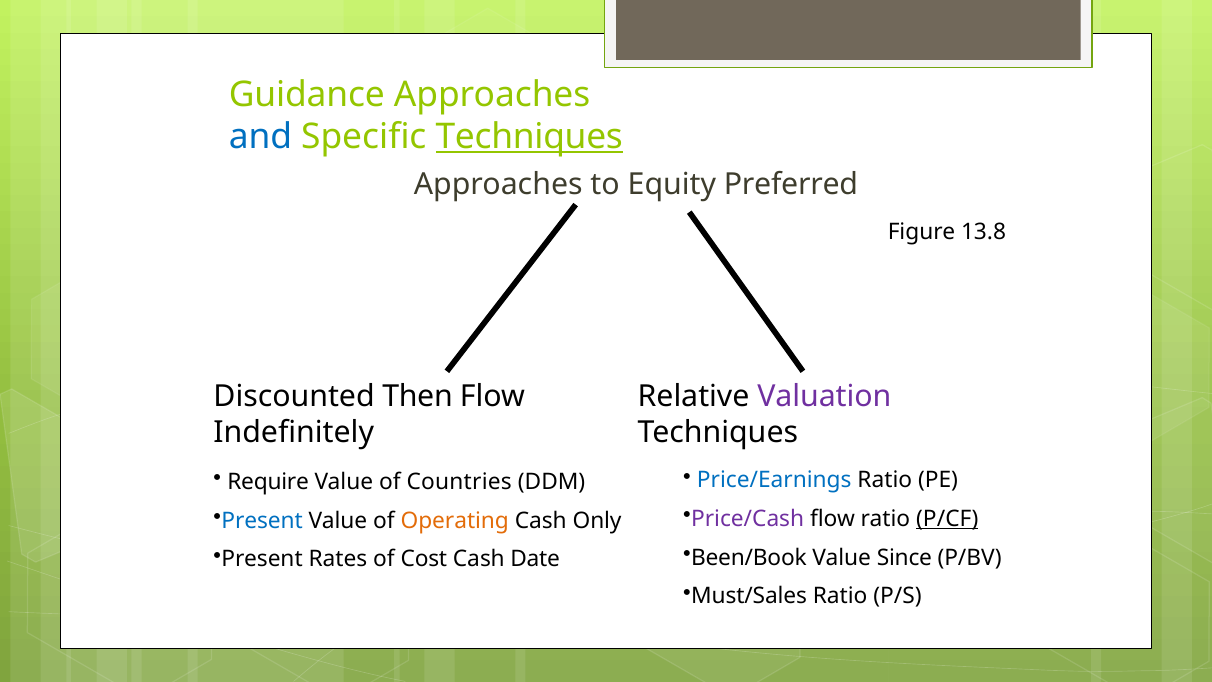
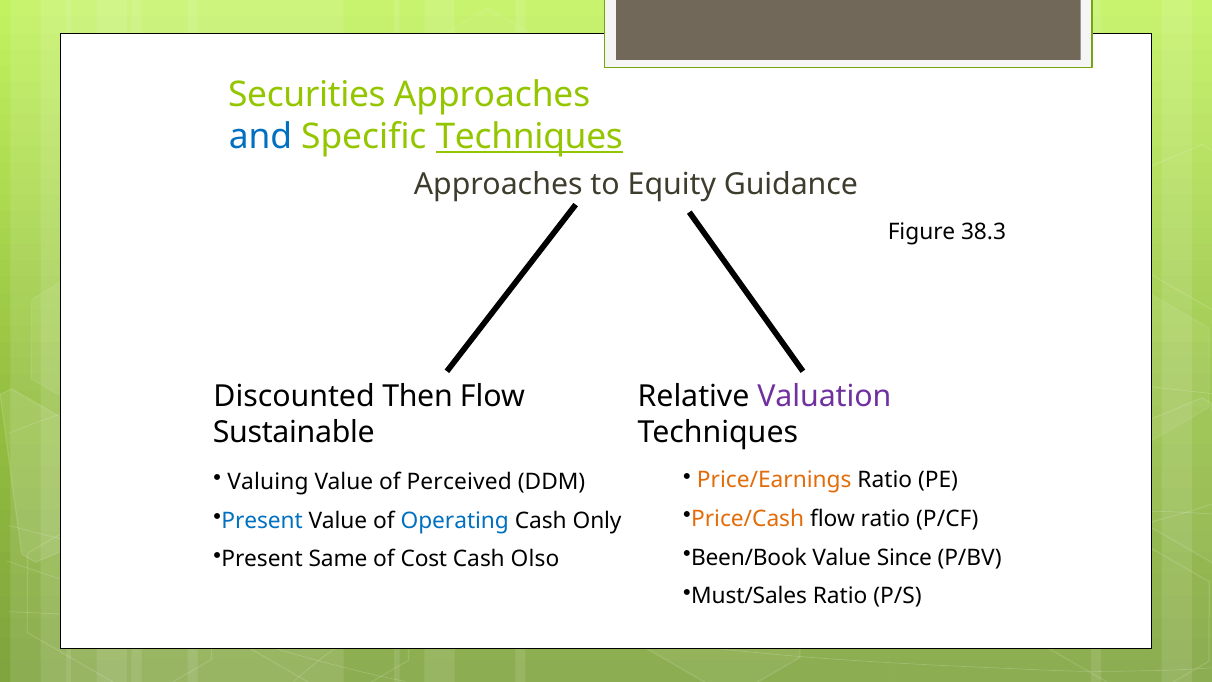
Guidance: Guidance -> Securities (307, 94)
Preferred: Preferred -> Guidance (791, 184)
13.8: 13.8 -> 38.3 (984, 232)
Indefinitely: Indefinitely -> Sustainable (294, 432)
Price/Earnings colour: blue -> orange (774, 480)
Require: Require -> Valuing (268, 482)
Countries: Countries -> Perceived (459, 482)
Price/Cash colour: purple -> orange (748, 519)
P/CF underline: present -> none (947, 519)
Operating colour: orange -> blue (455, 521)
Rates: Rates -> Same (338, 559)
Date: Date -> Olso (535, 559)
